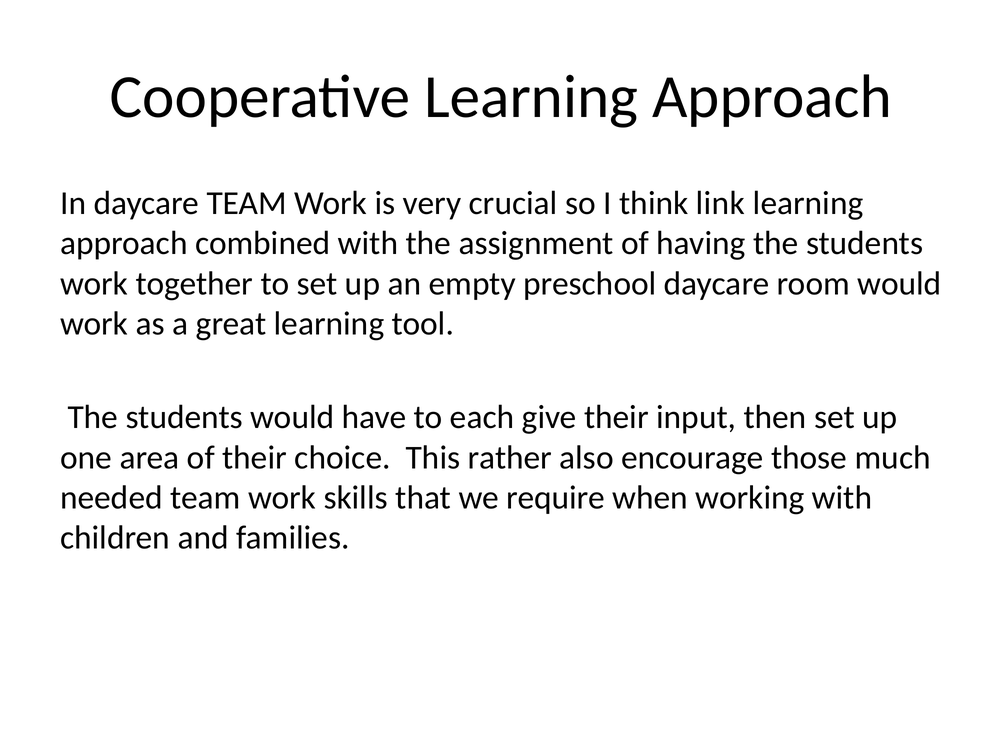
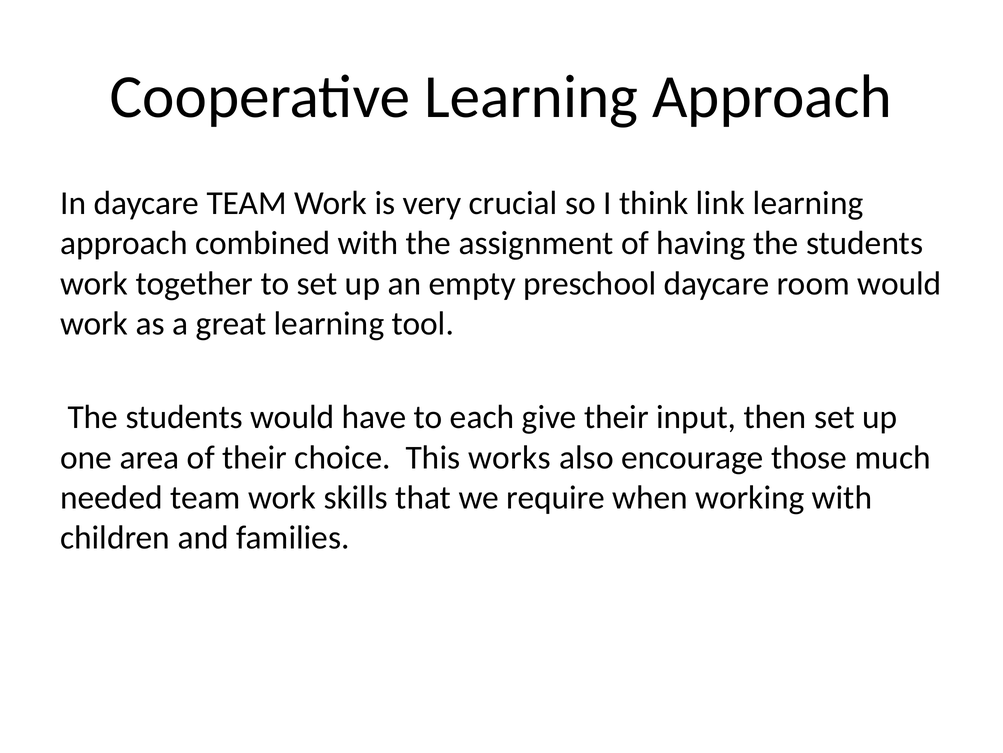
rather: rather -> works (510, 457)
